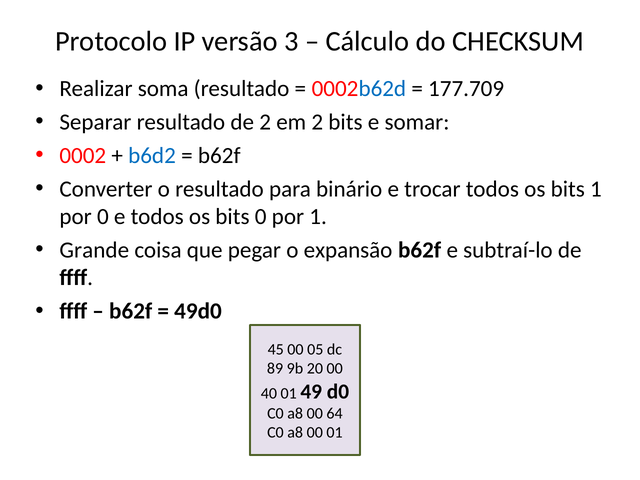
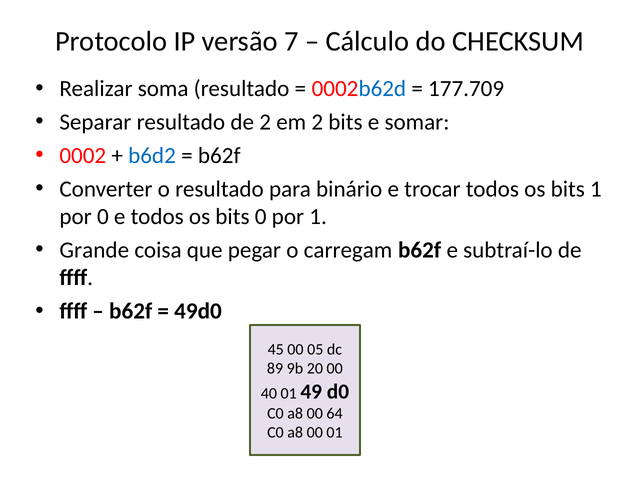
3: 3 -> 7 (291, 42)
expansão: expansão -> carregam (348, 250)
